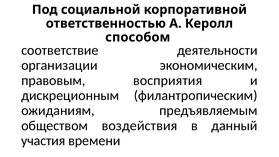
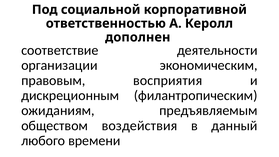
способом: способом -> дополнен (138, 37)
участия: участия -> любого (43, 141)
